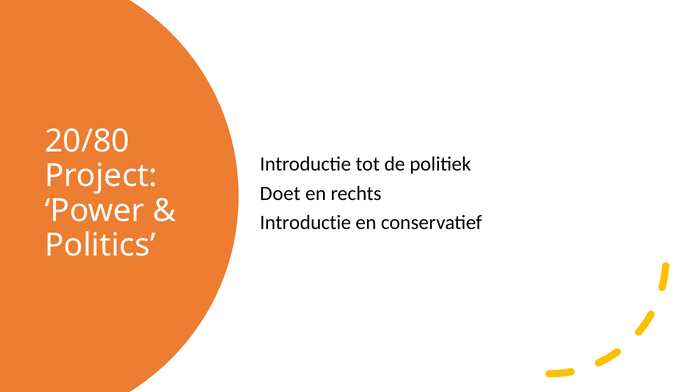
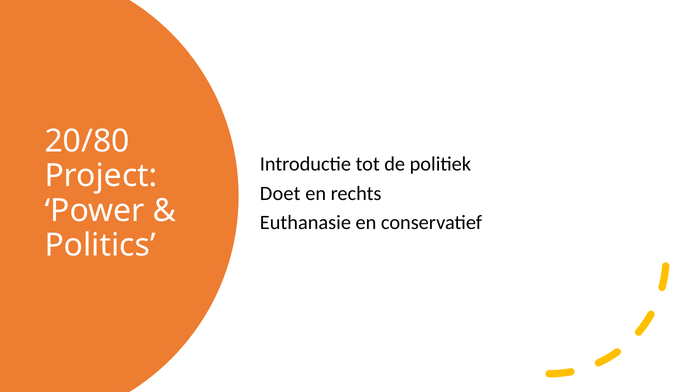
Introductie: Introductie -> Euthanasie (305, 223)
